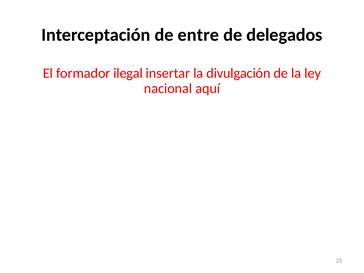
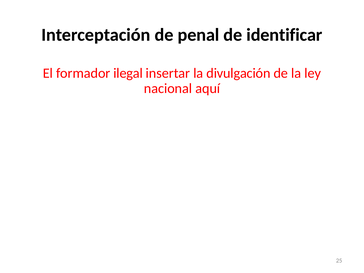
entre: entre -> penal (198, 35)
delegados: delegados -> identificar (284, 35)
